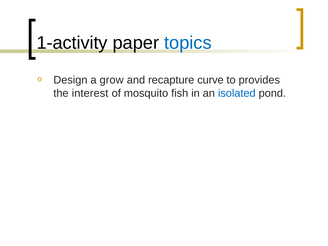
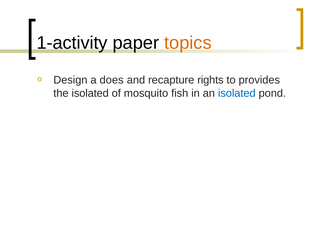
topics colour: blue -> orange (188, 43)
grow: grow -> does (112, 80)
curve: curve -> rights (210, 80)
the interest: interest -> isolated (90, 93)
